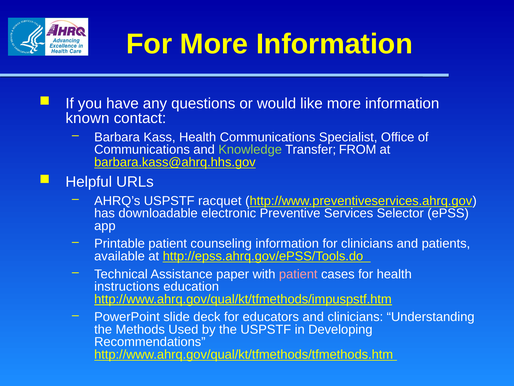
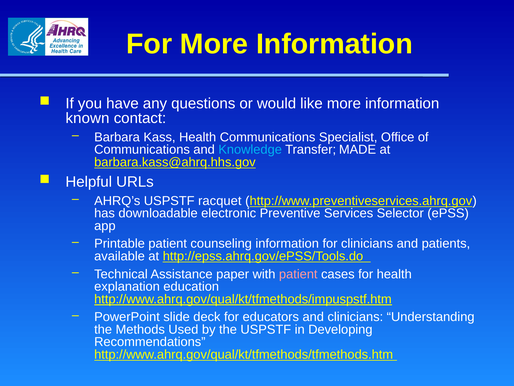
Knowledge colour: light green -> light blue (250, 149)
FROM: FROM -> MADE (358, 149)
instructions: instructions -> explanation (127, 286)
